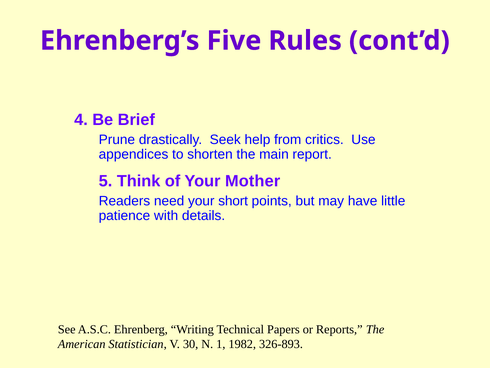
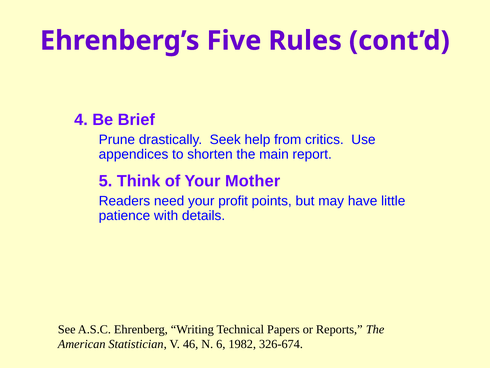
short: short -> profit (233, 201)
30: 30 -> 46 (191, 344)
1: 1 -> 6 (221, 344)
326-893: 326-893 -> 326-674 (281, 344)
